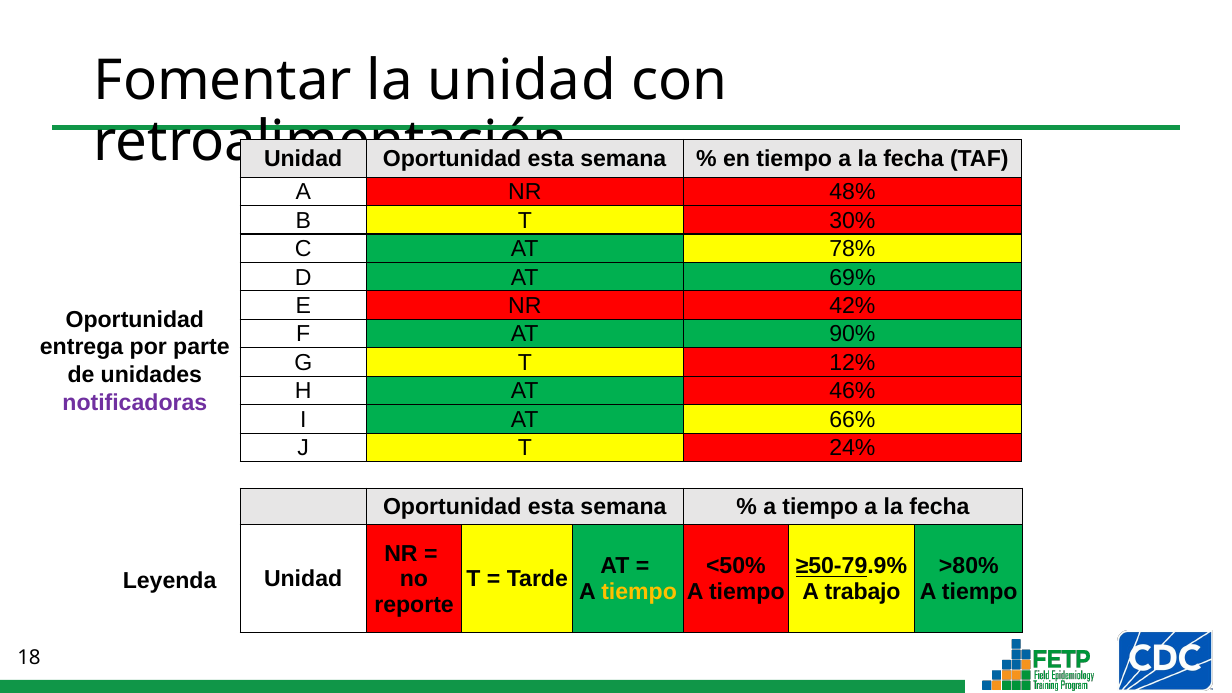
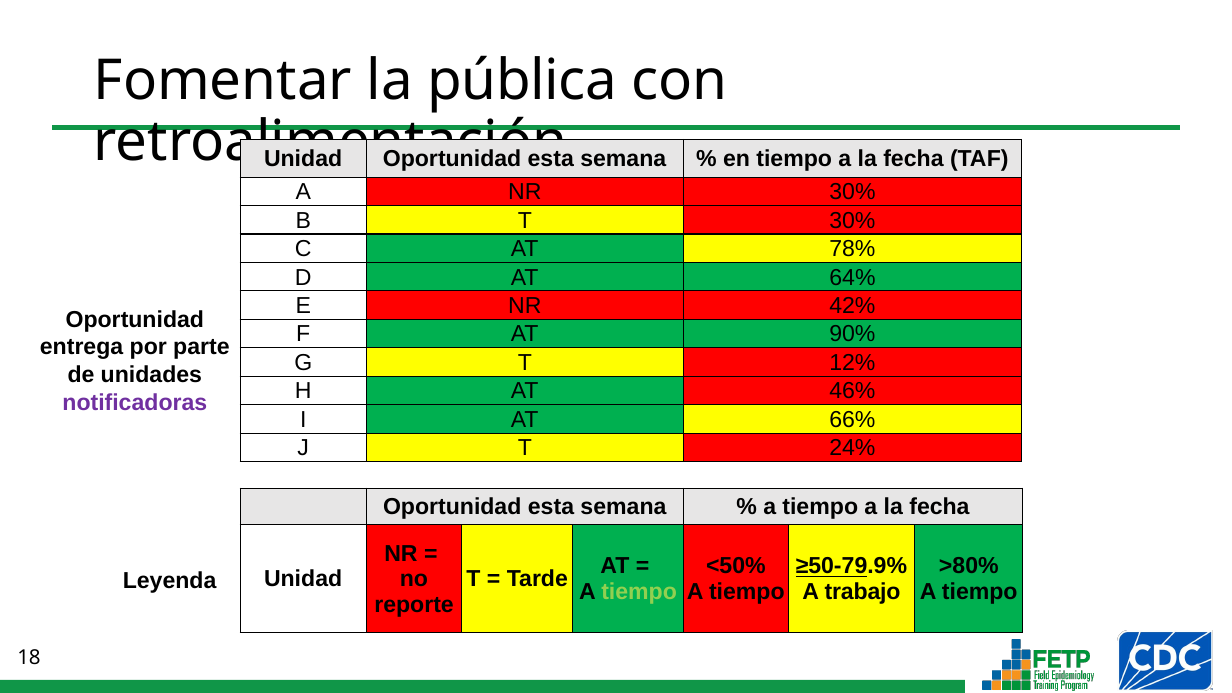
la unidad: unidad -> pública (522, 81)
NR 48%: 48% -> 30% (852, 192)
69%: 69% -> 64% (852, 277)
tiempo colour: yellow -> light green (639, 592)
